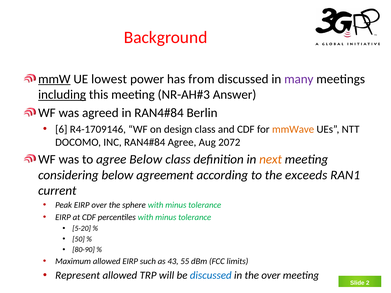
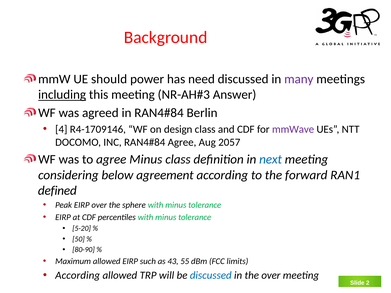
mmW underline: present -> none (54, 79)
lowest: lowest -> should (109, 79)
from: from -> need (201, 79)
6: 6 -> 4 (61, 129)
mmWave colour: orange -> purple (293, 129)
2072: 2072 -> 2057 (229, 142)
agree Below: Below -> Minus (146, 159)
next colour: orange -> blue (271, 159)
exceeds: exceeds -> forward (306, 175)
current: current -> defined (57, 191)
Represent: Represent -> According (78, 276)
